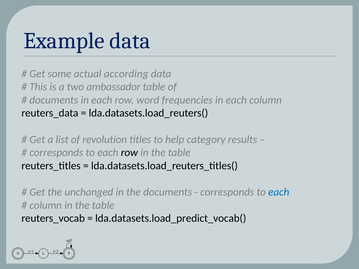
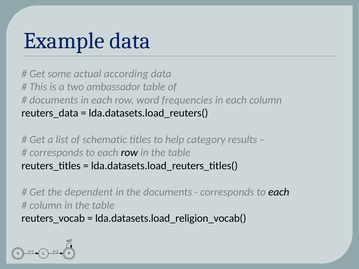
revolution: revolution -> schematic (105, 140)
unchanged: unchanged -> dependent (89, 192)
each colour: blue -> black (279, 192)
lda.datasets.load_predict_vocab(: lda.datasets.load_predict_vocab( -> lda.datasets.load_religion_vocab( (171, 218)
